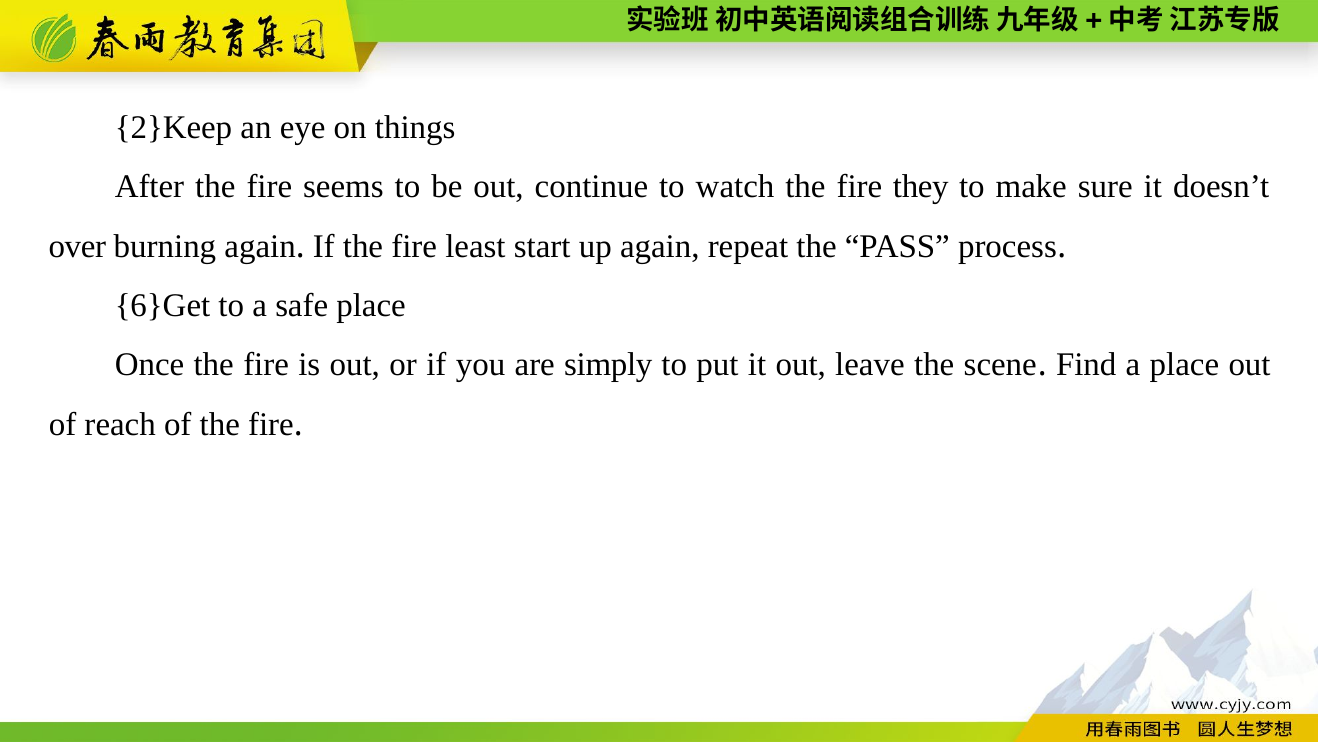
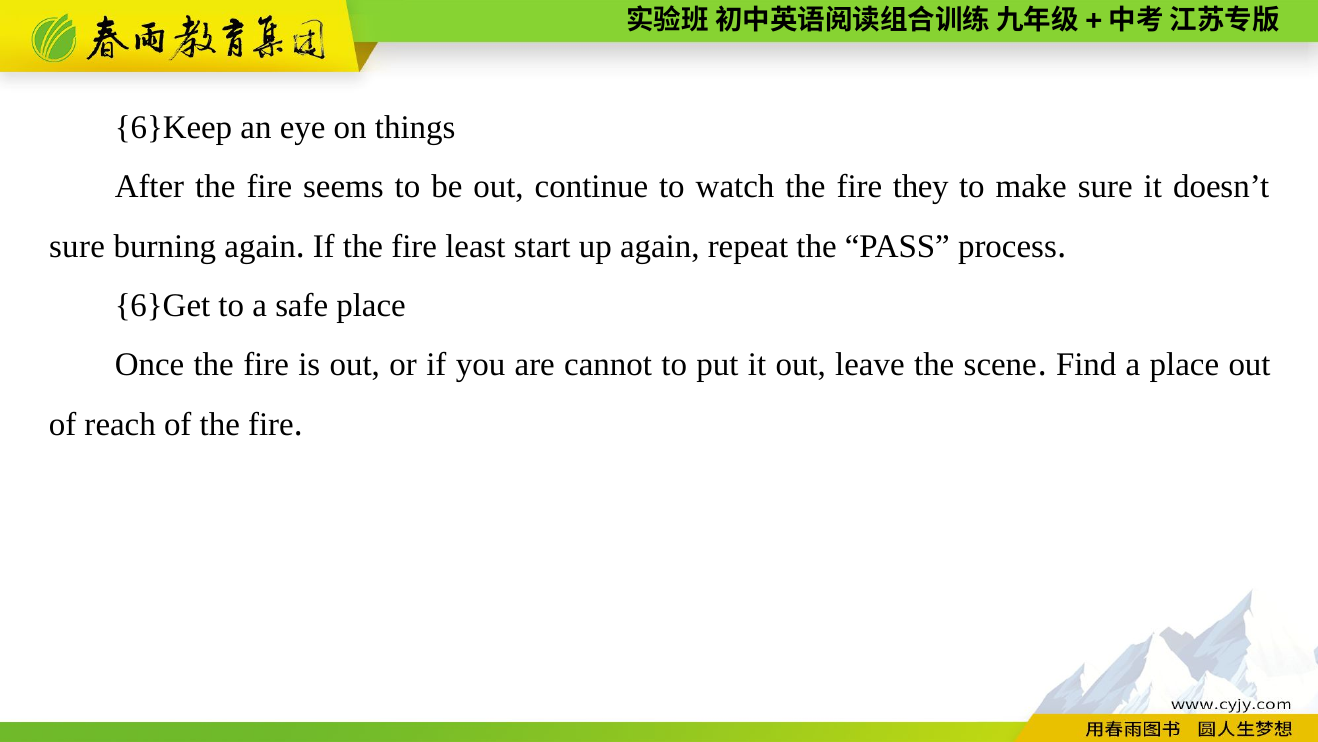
2}Keep: 2}Keep -> 6}Keep (173, 127)
over: over -> sure (77, 246)
simply: simply -> cannot (608, 365)
